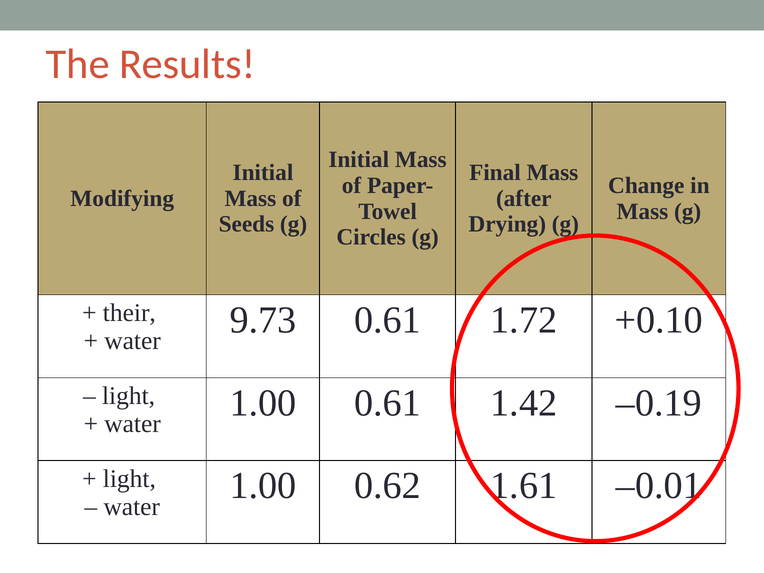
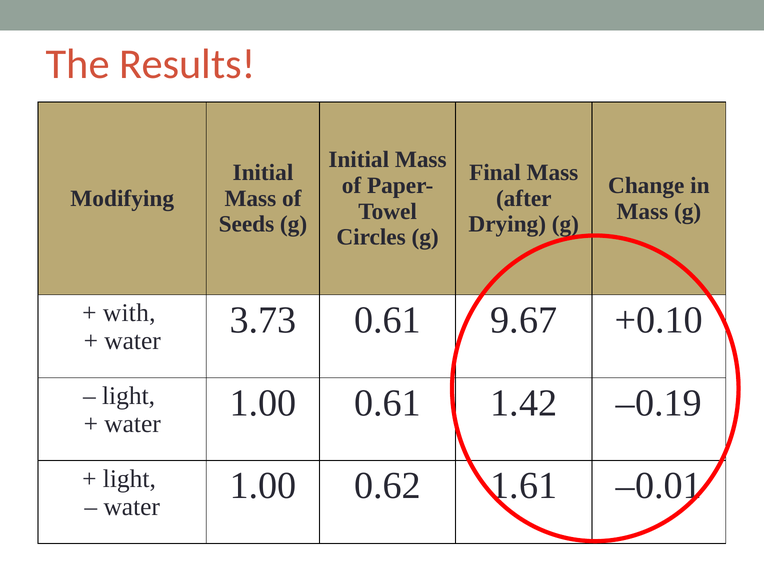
their: their -> with (129, 313)
9.73: 9.73 -> 3.73 (263, 320)
1.72: 1.72 -> 9.67 (524, 320)
